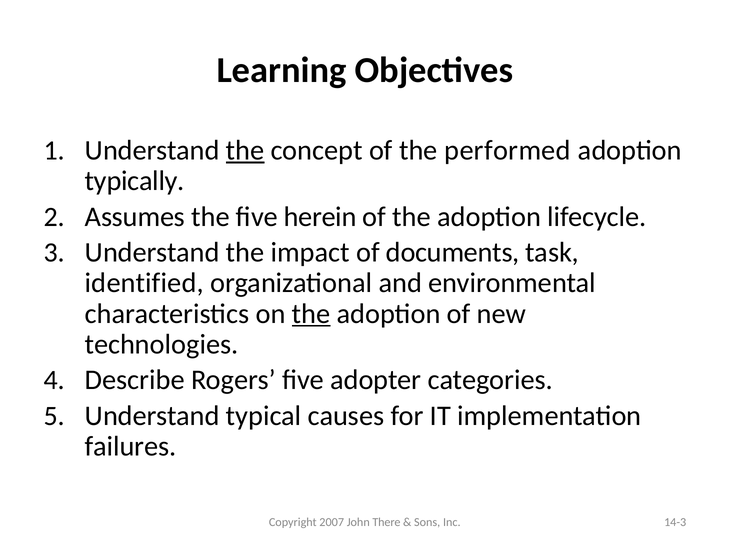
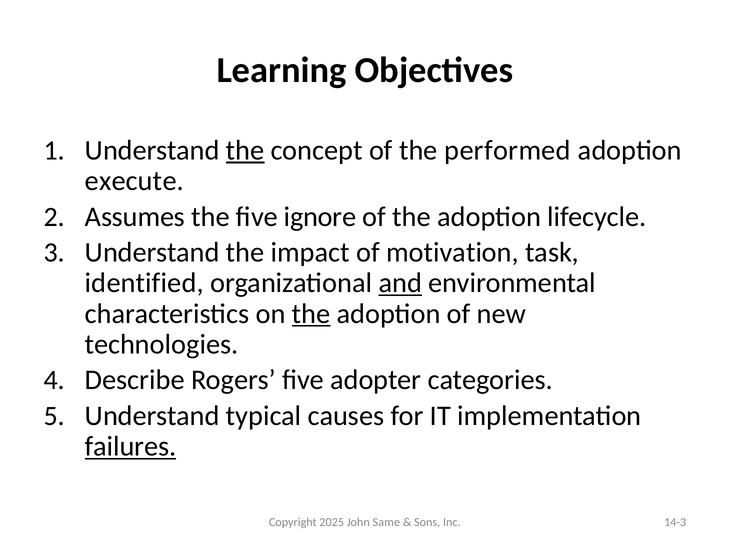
typically: typically -> execute (134, 181)
herein: herein -> ignore (320, 217)
documents: documents -> motivation (453, 253)
and underline: none -> present (400, 283)
failures underline: none -> present (131, 447)
2007: 2007 -> 2025 (332, 523)
There: There -> Same (386, 523)
